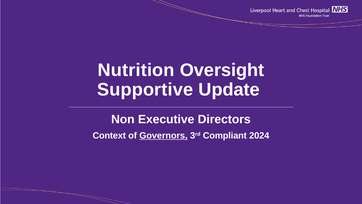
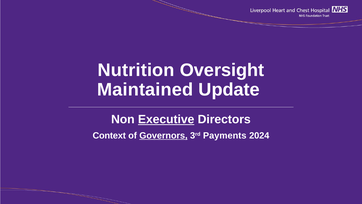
Supportive: Supportive -> Maintained (145, 90)
Executive underline: none -> present (166, 119)
Compliant: Compliant -> Payments (225, 135)
